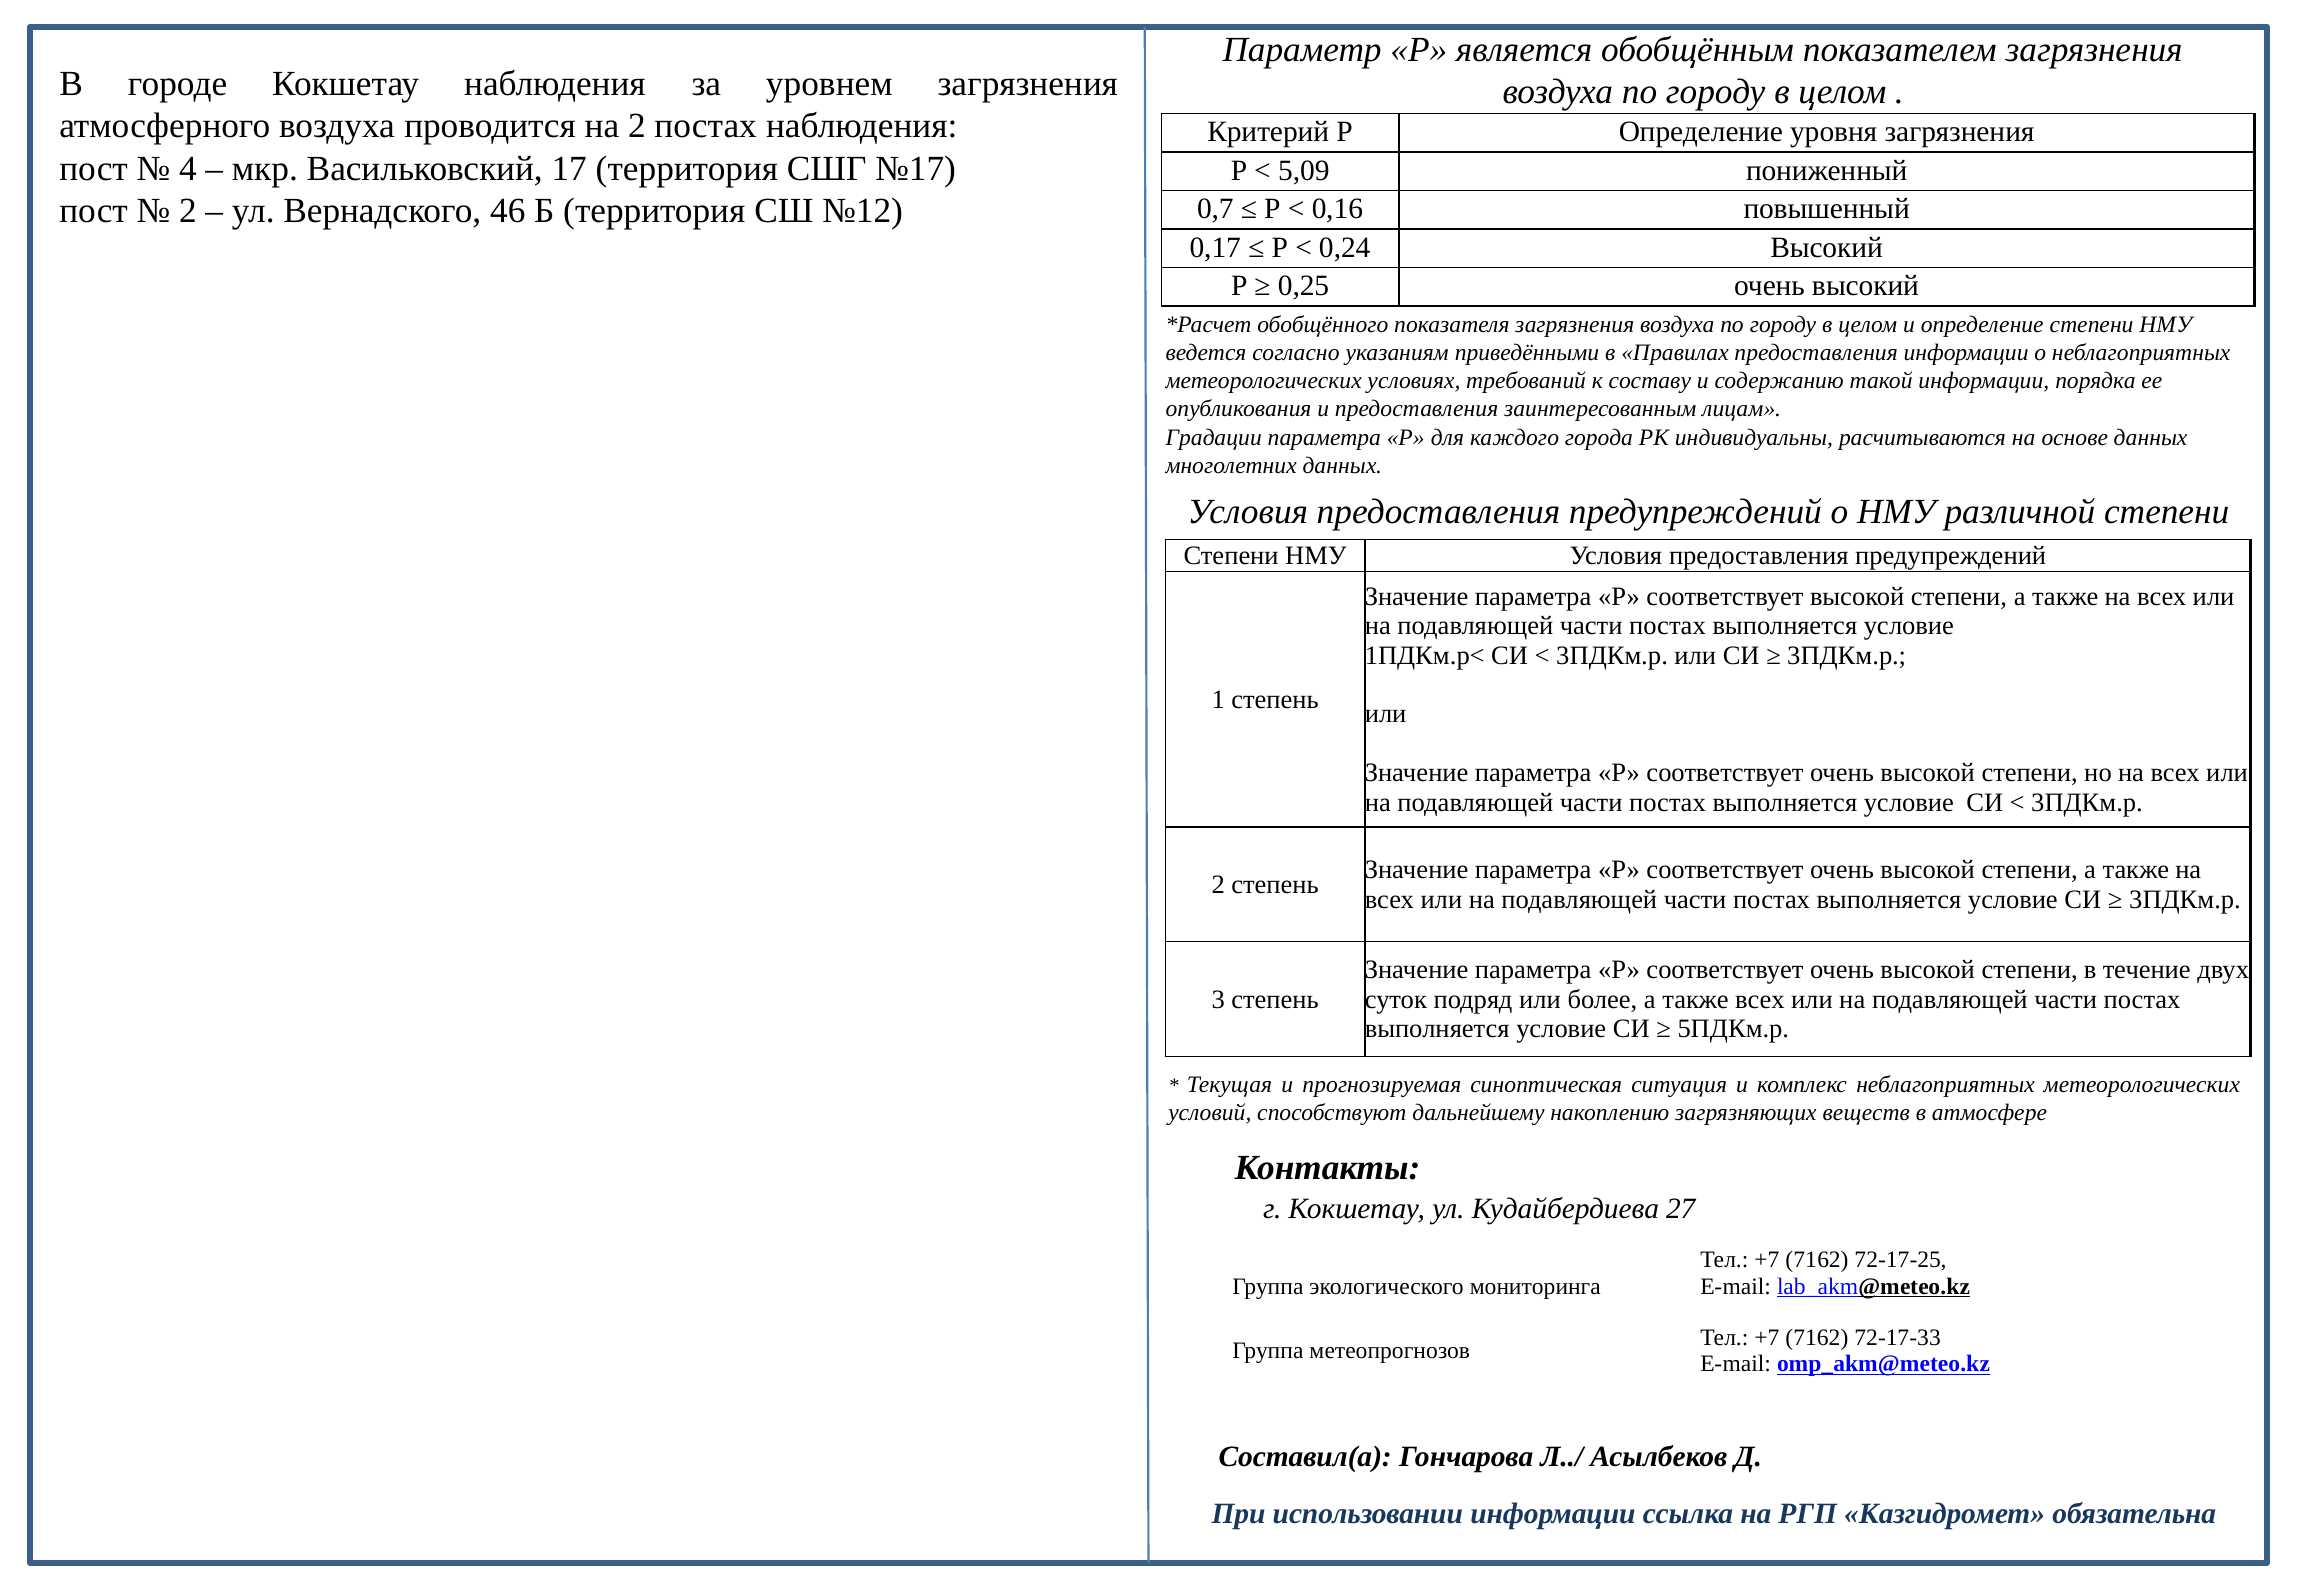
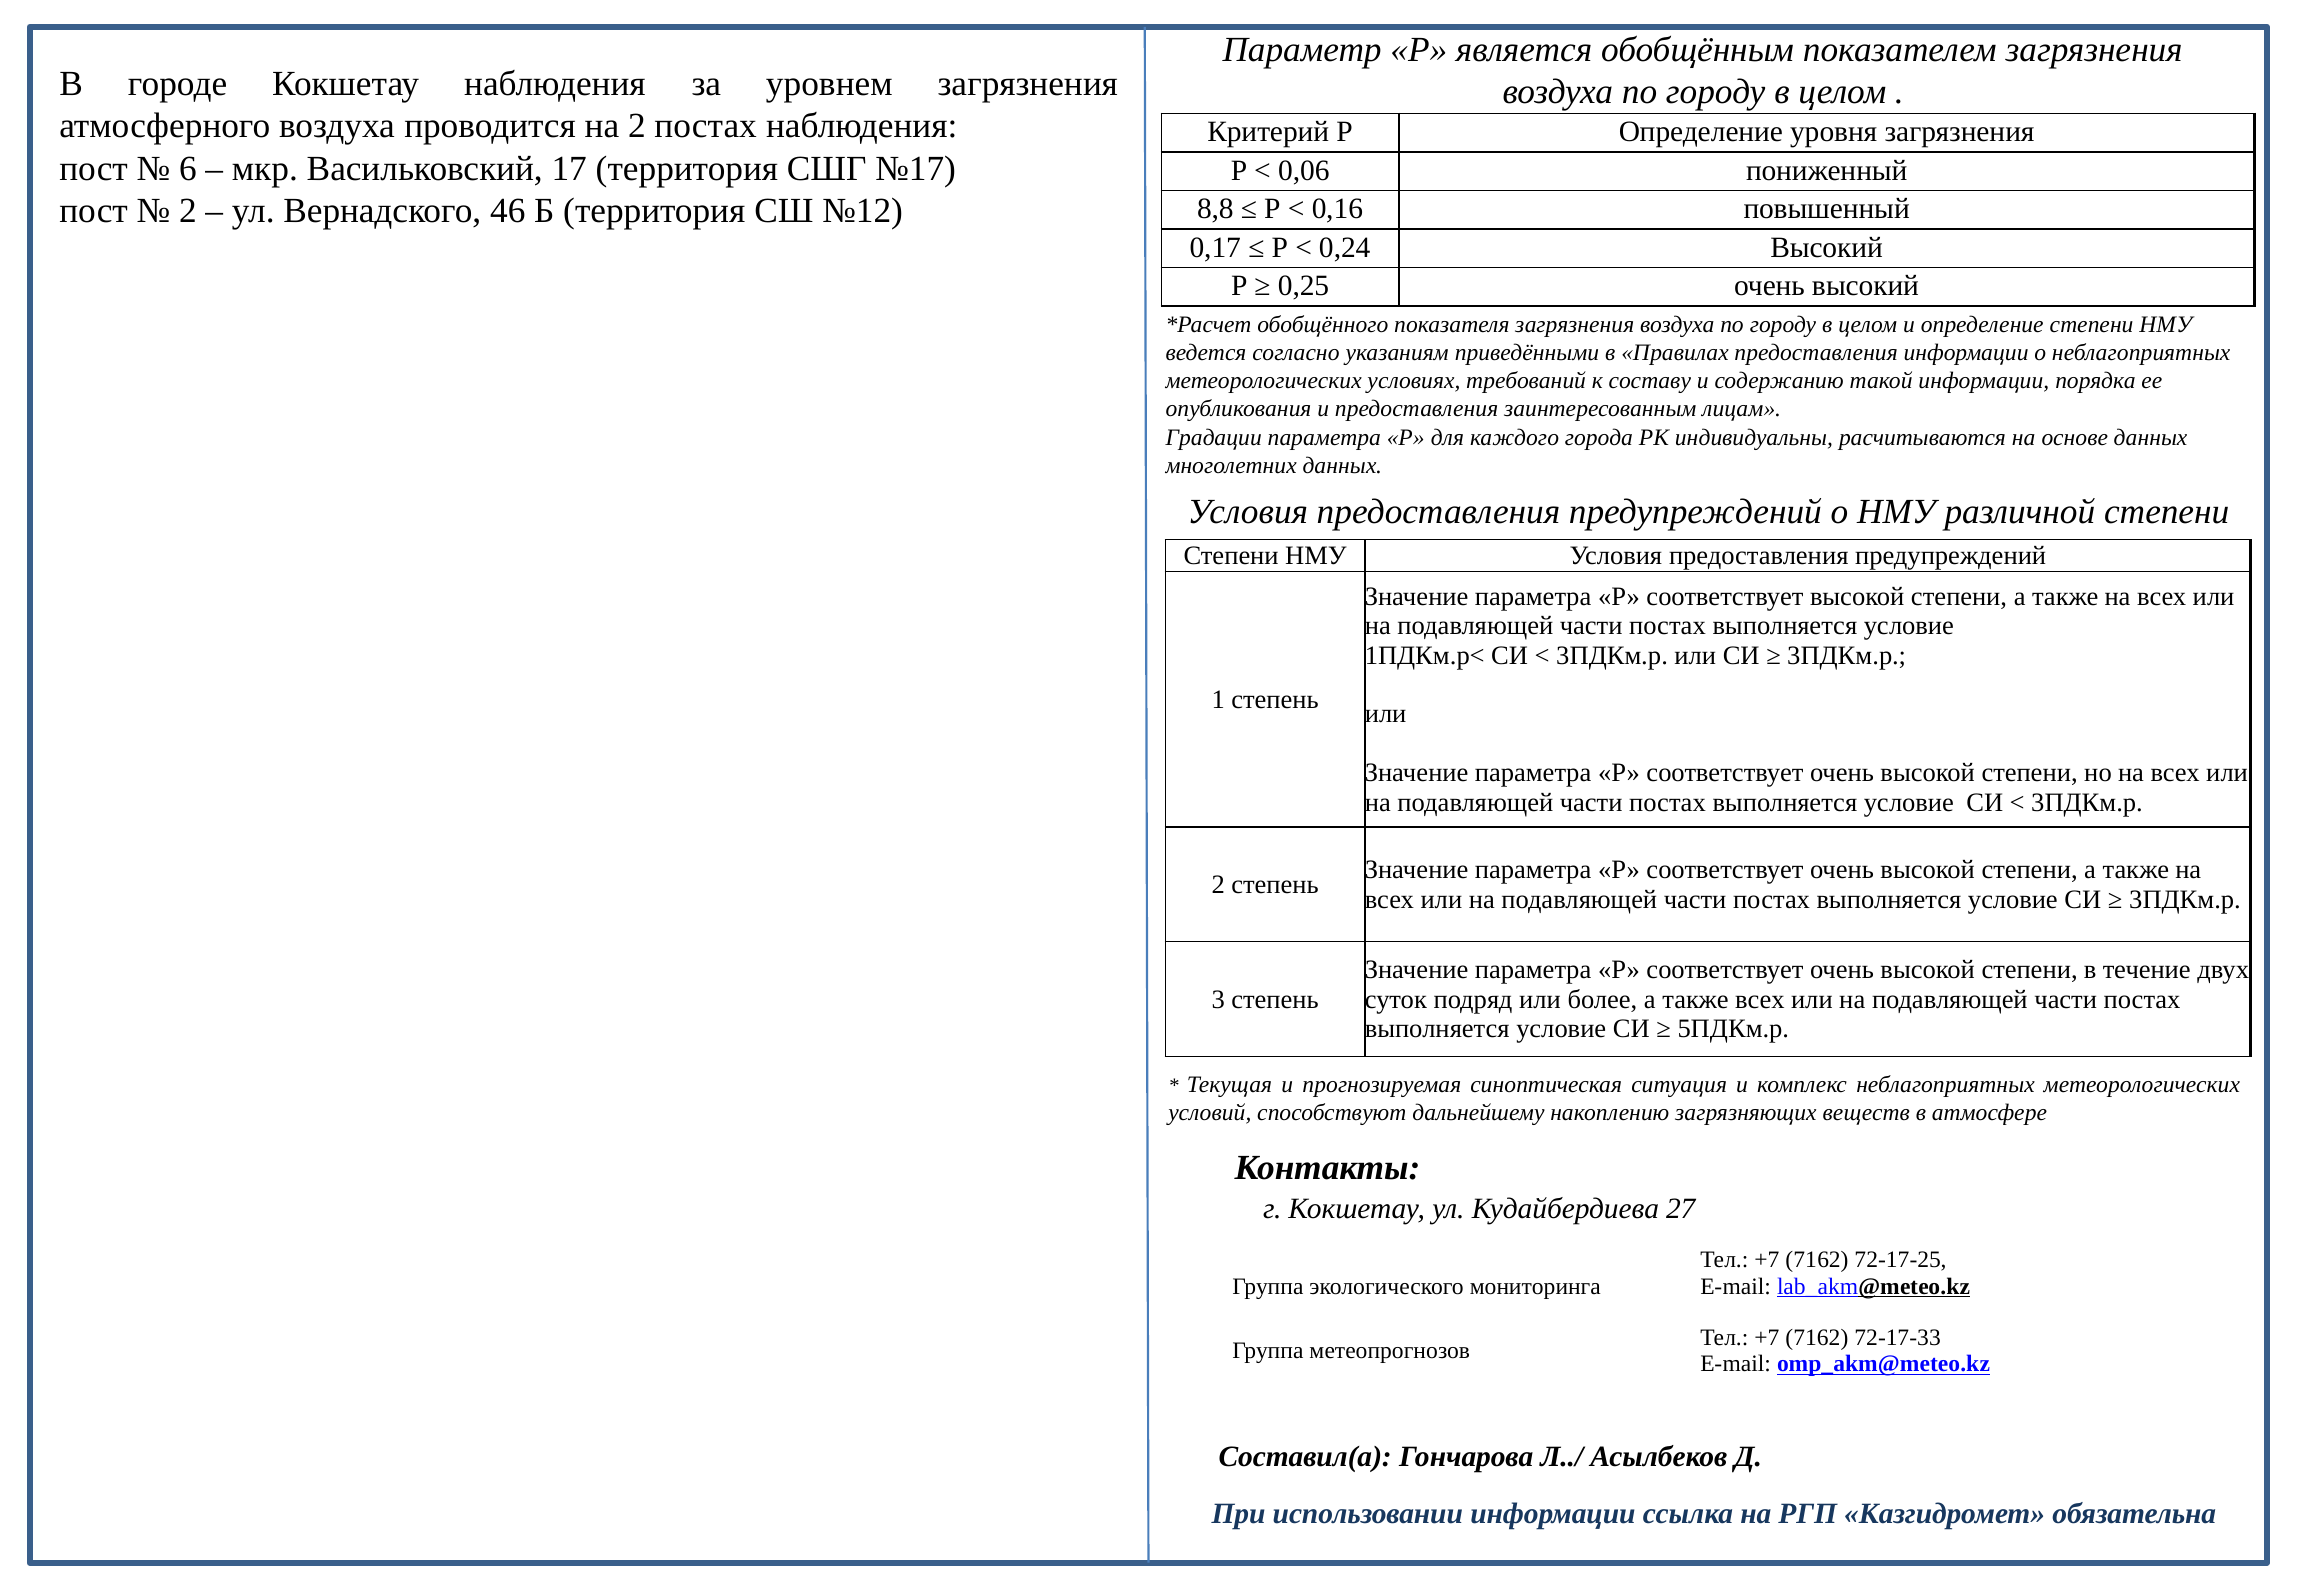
4: 4 -> 6 (188, 168)
5,09: 5,09 -> 0,06 (1304, 171)
0,7: 0,7 -> 8,8 (1215, 209)
